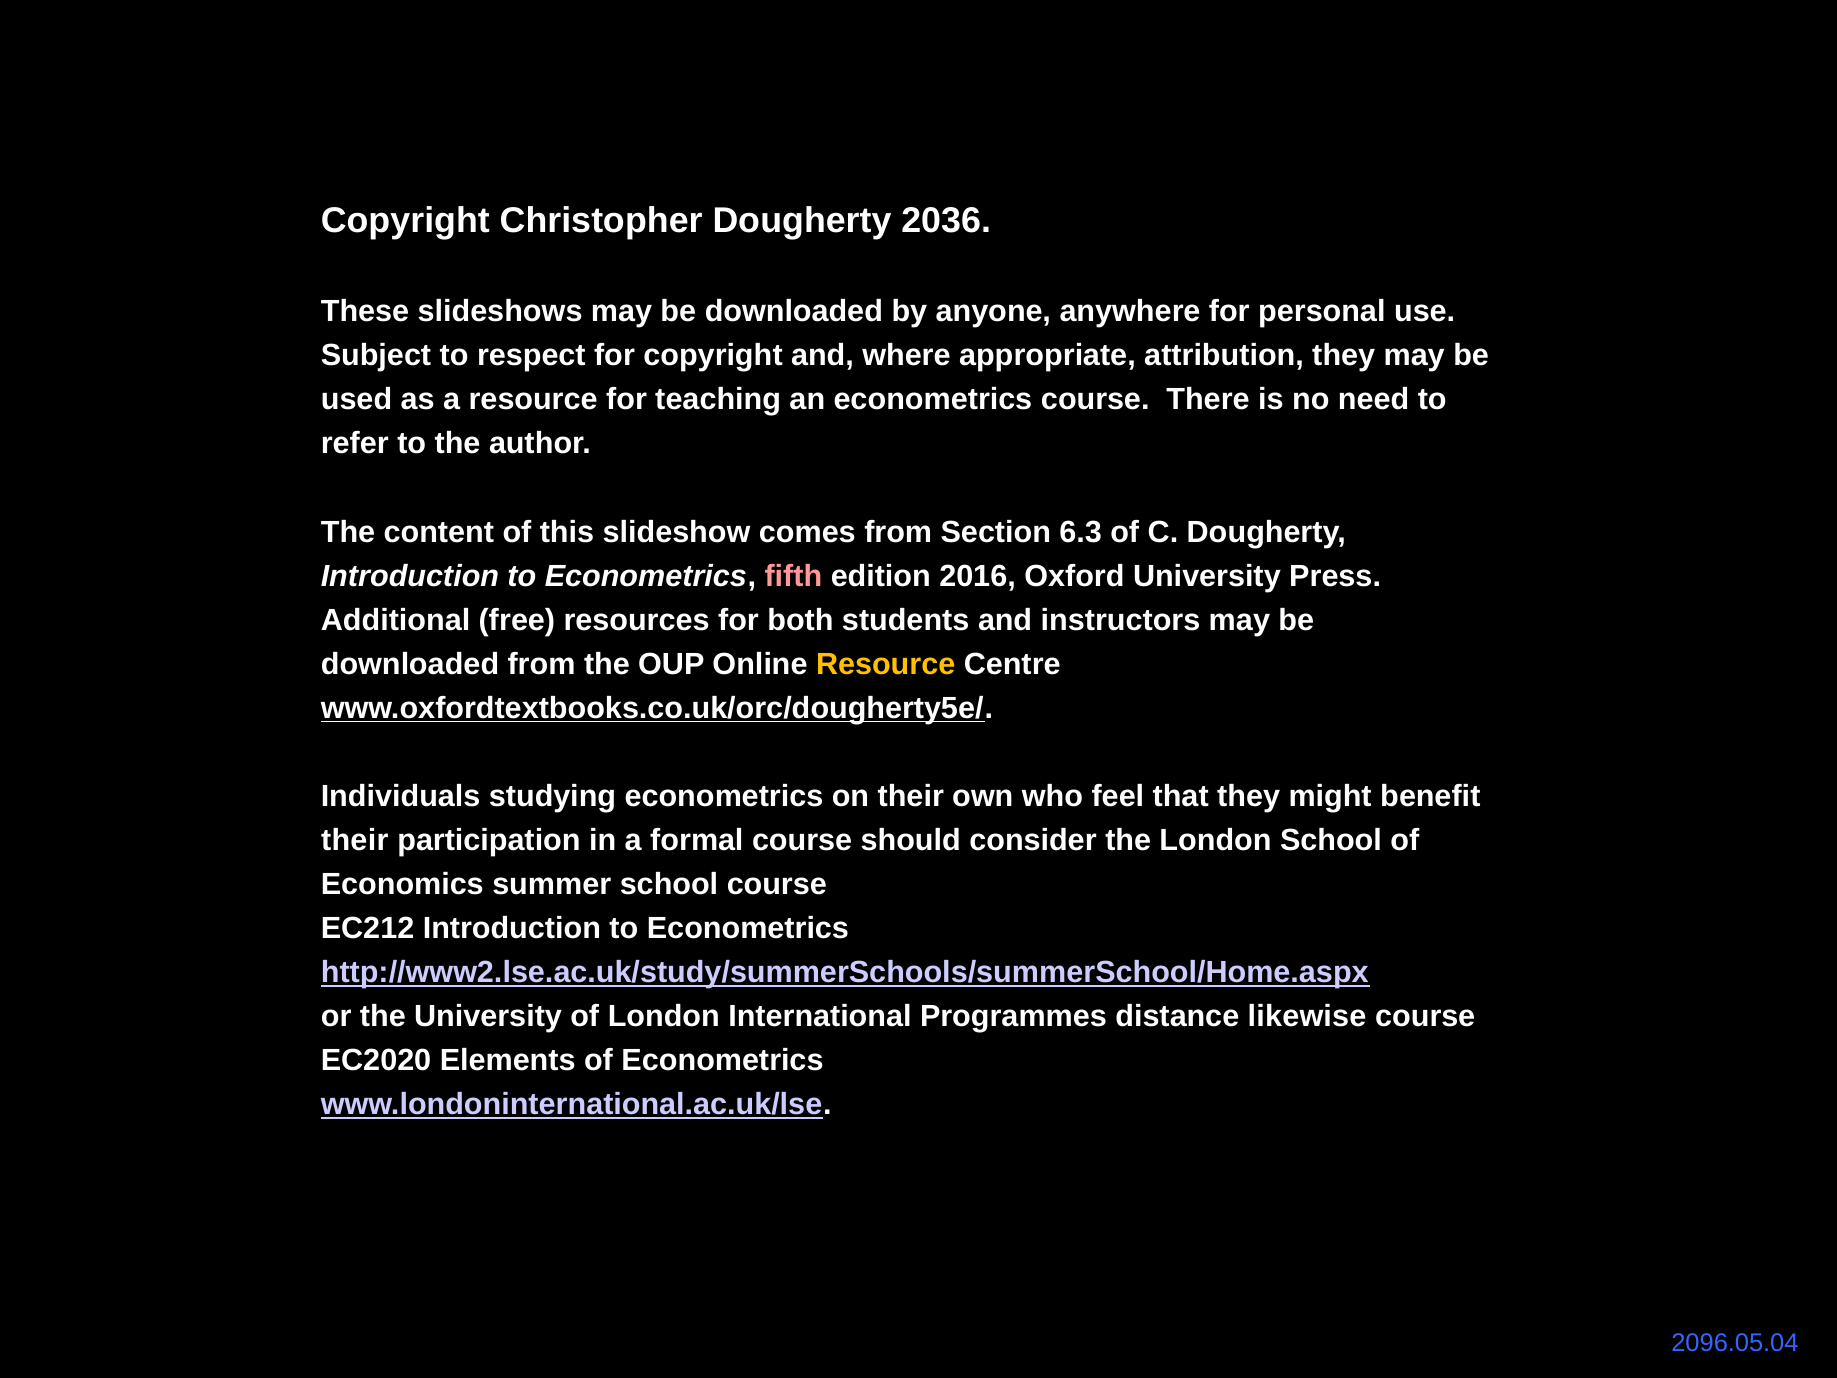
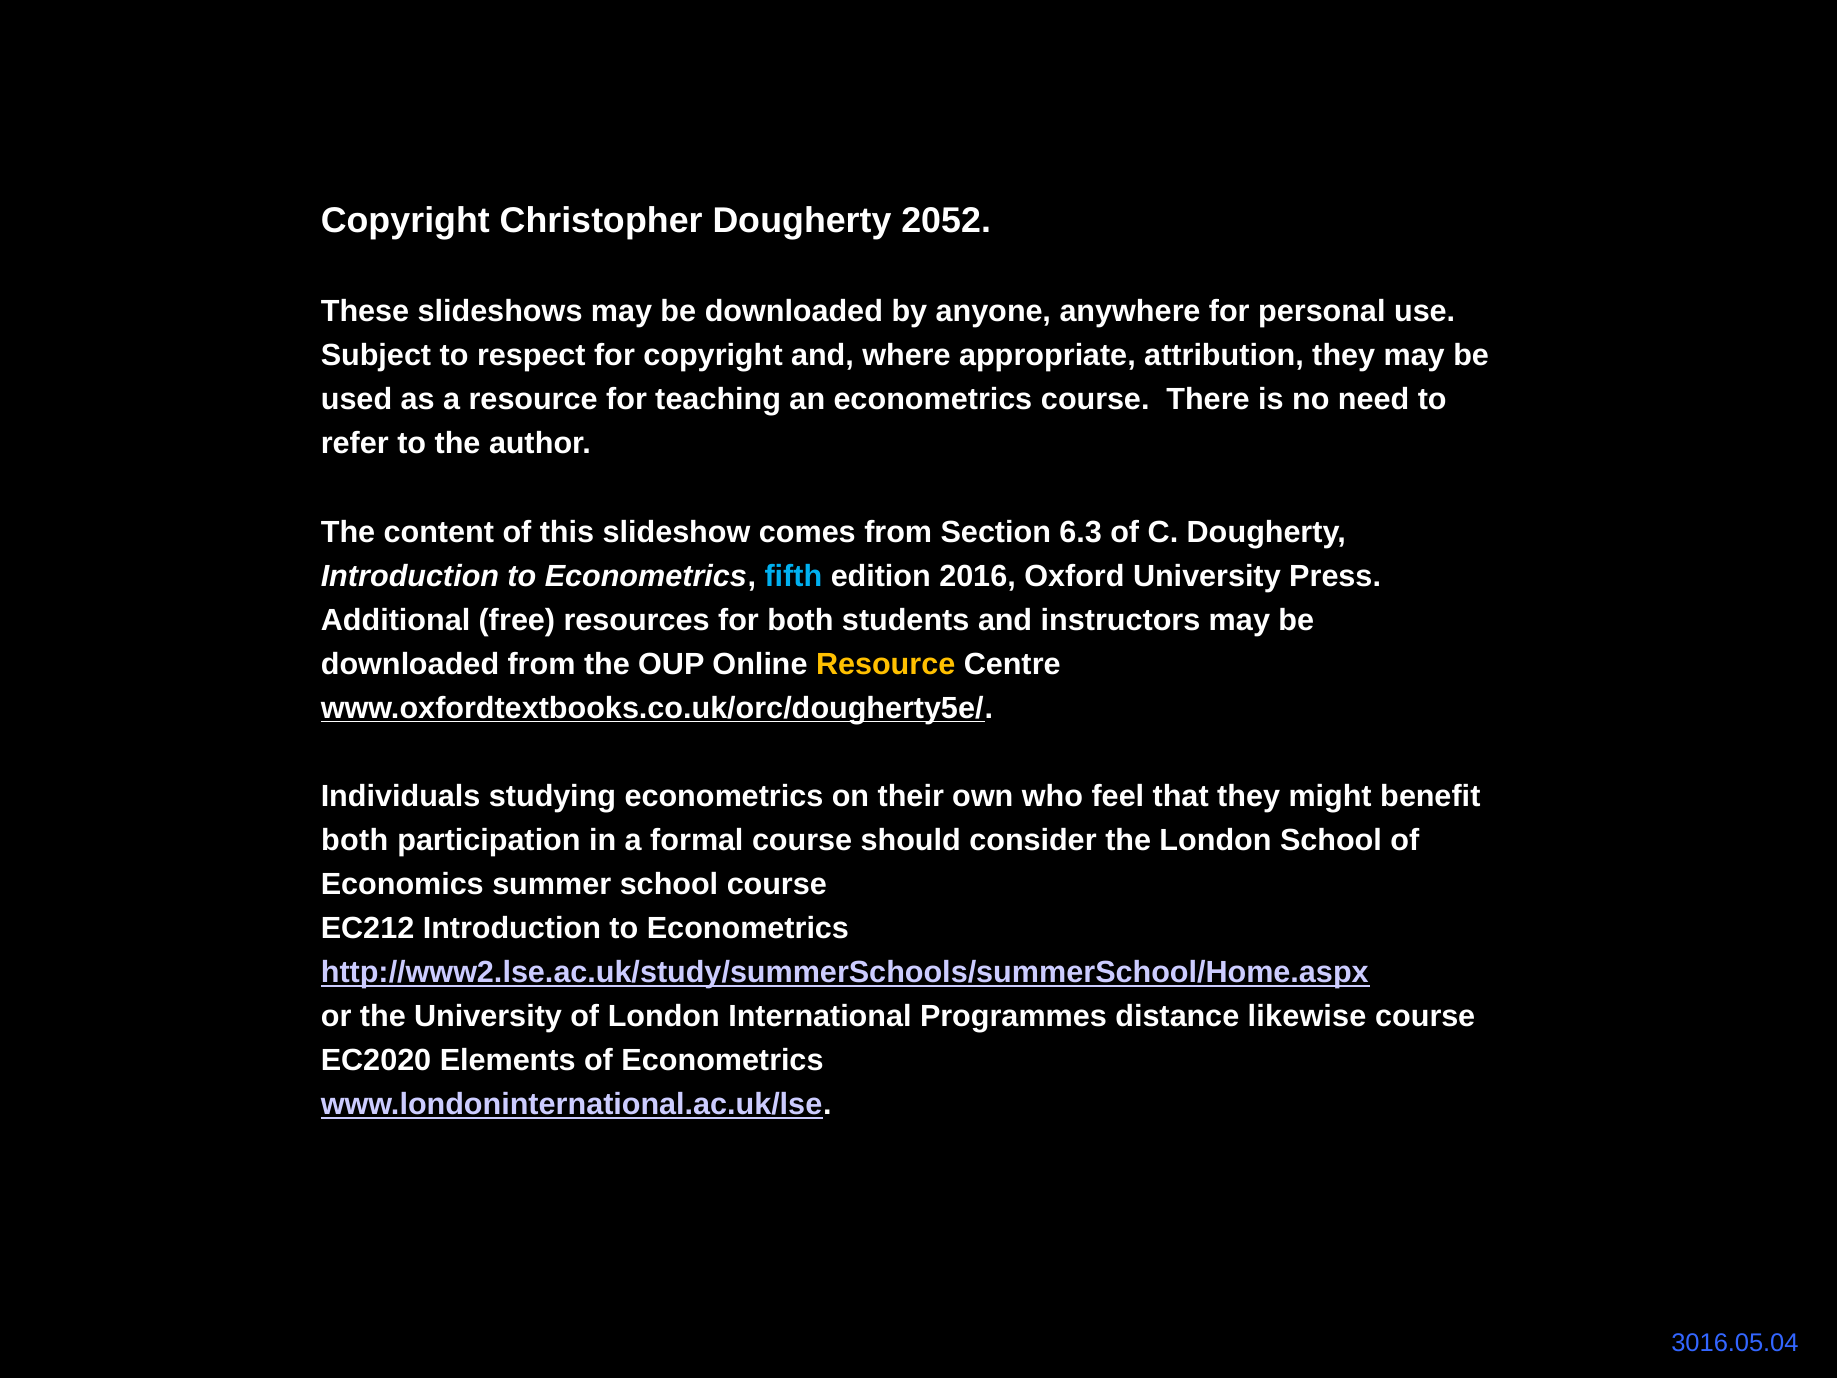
2036: 2036 -> 2052 (946, 221)
fifth colour: pink -> light blue (793, 576)
their: their -> both (355, 840)
2096.05.04: 2096.05.04 -> 3016.05.04 (1735, 1343)
